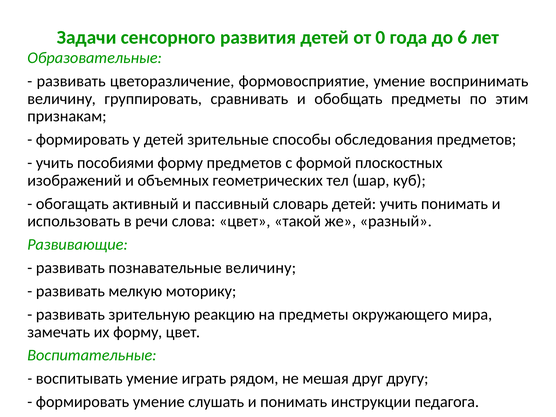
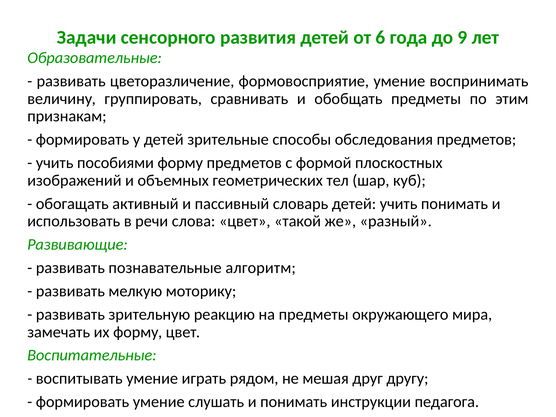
0: 0 -> 6 (381, 38)
6: 6 -> 9 (462, 38)
познавательные величину: величину -> алгоритм (261, 268)
